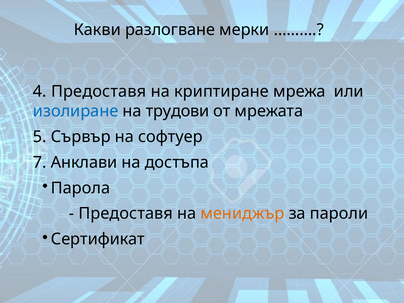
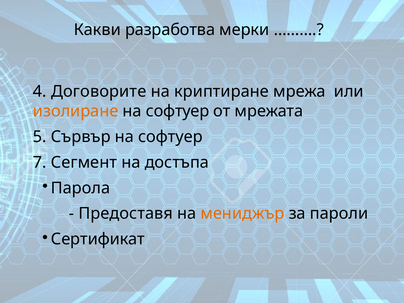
разлогване: разлогване -> разработва (170, 30)
4 Предоставя: Предоставя -> Договорите (99, 92)
изолиране colour: blue -> orange (76, 111)
трудови: трудови -> софтуер (178, 111)
Анклави: Анклави -> Сегмент (84, 162)
